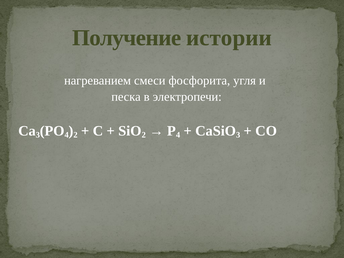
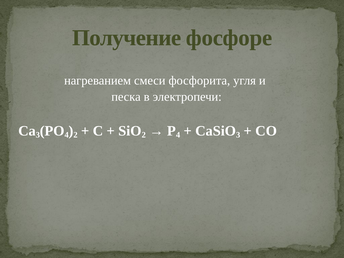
истории: истории -> фосфоре (229, 38)
